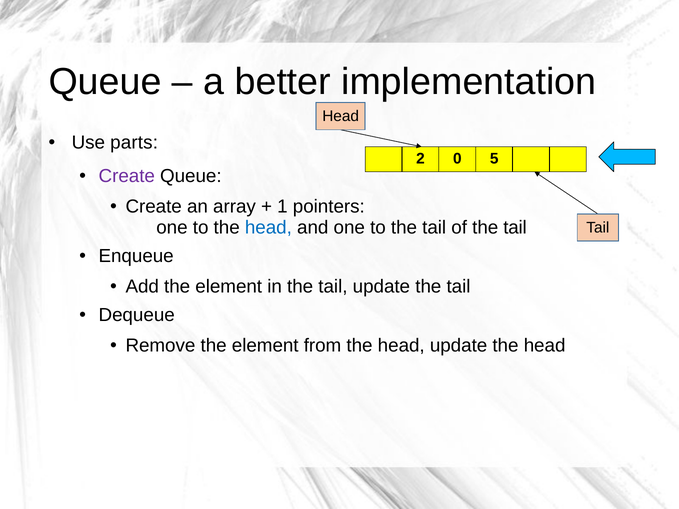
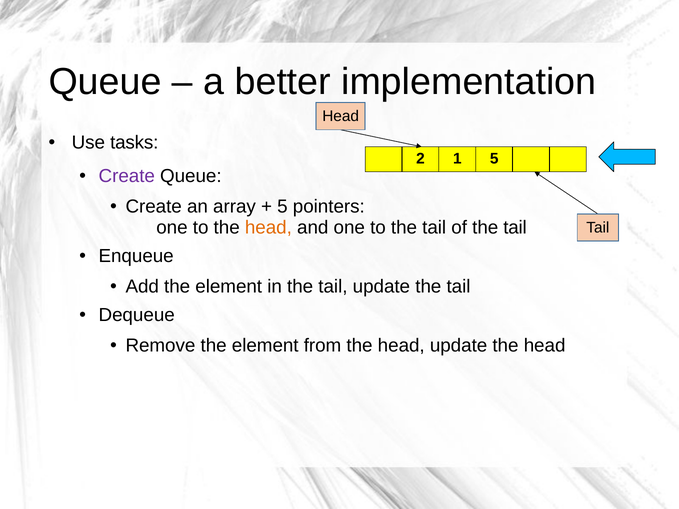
parts: parts -> tasks (134, 143)
0: 0 -> 1 (457, 159)
1: 1 -> 5 (282, 207)
head colour: blue -> orange (268, 228)
